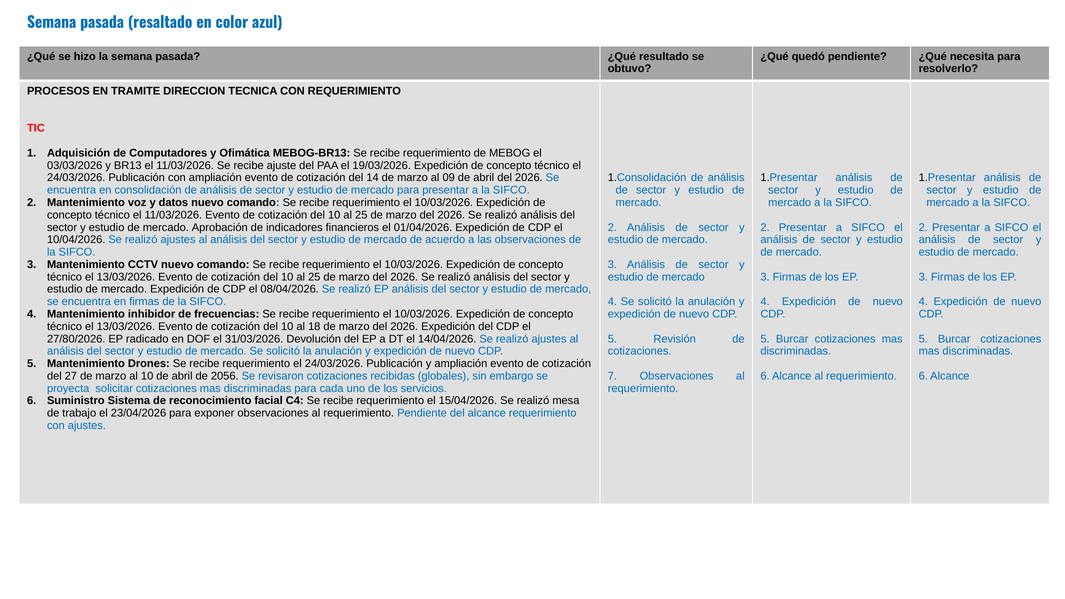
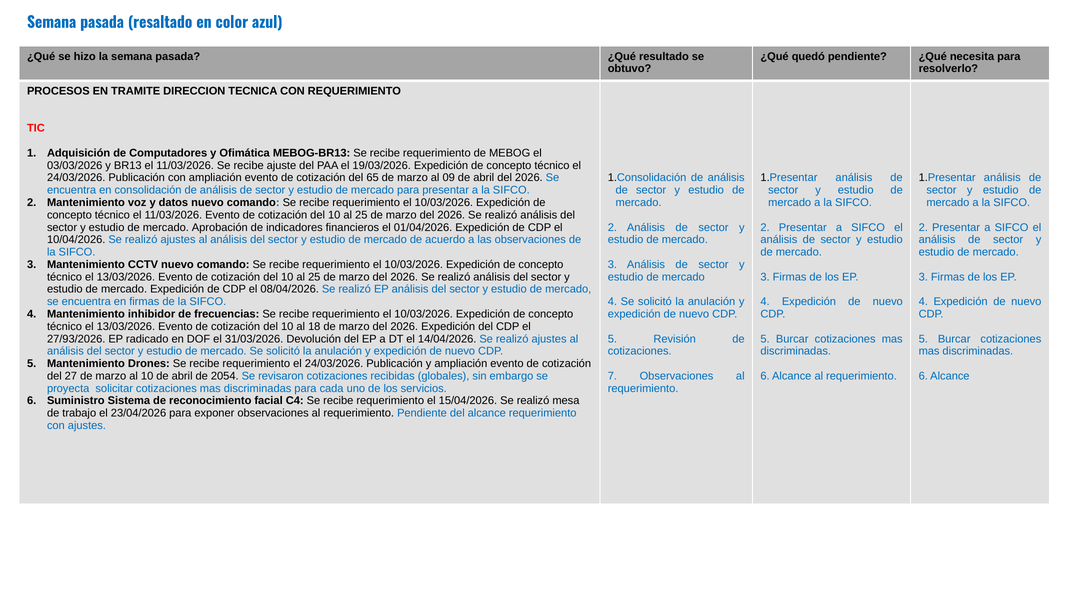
14: 14 -> 65 (373, 178)
27/80/2026: 27/80/2026 -> 27/93/2026 (76, 339)
2056: 2056 -> 2054 (225, 376)
